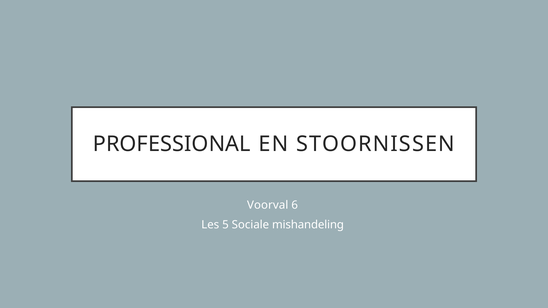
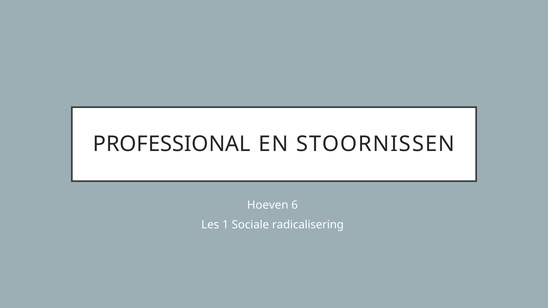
Voorval: Voorval -> Hoeven (268, 205)
5: 5 -> 1 (225, 225)
mishandeling: mishandeling -> radicalisering (308, 225)
